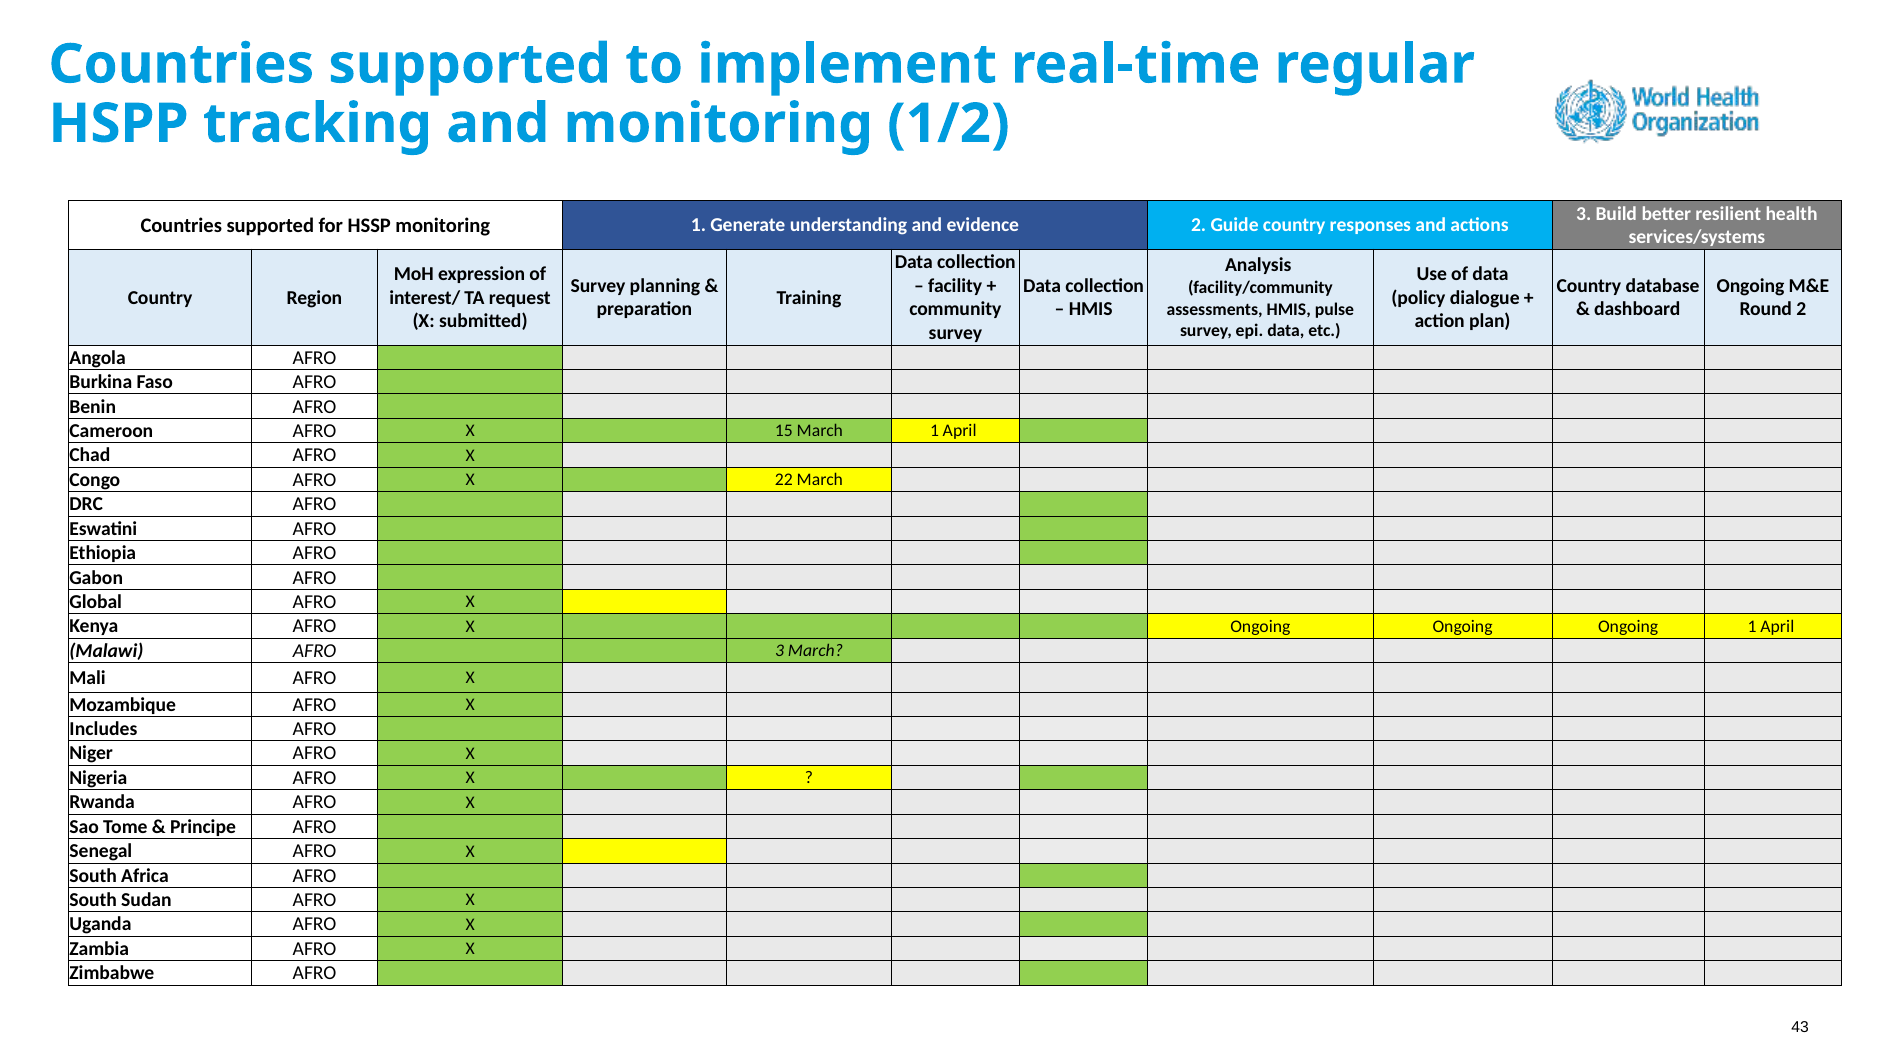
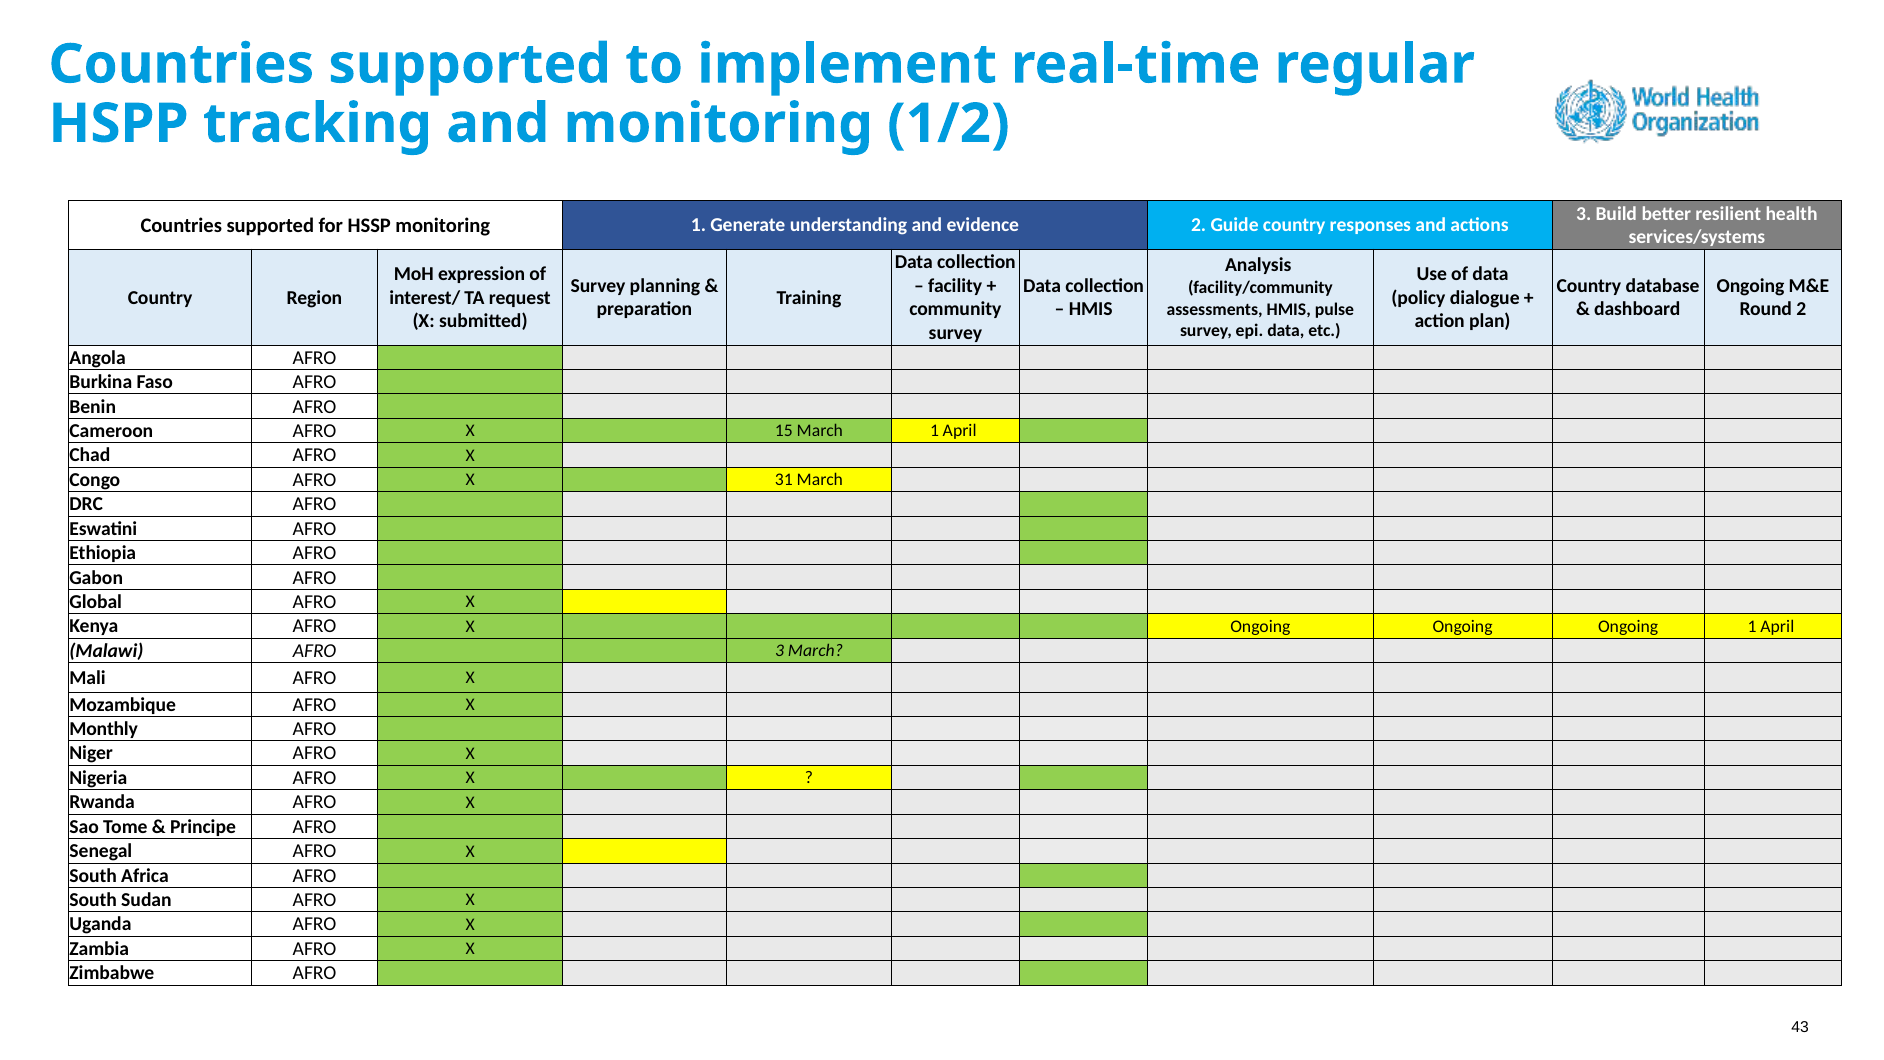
22: 22 -> 31 (784, 480)
Includes: Includes -> Monthly (104, 729)
